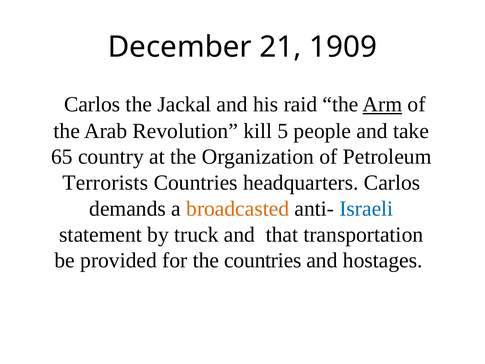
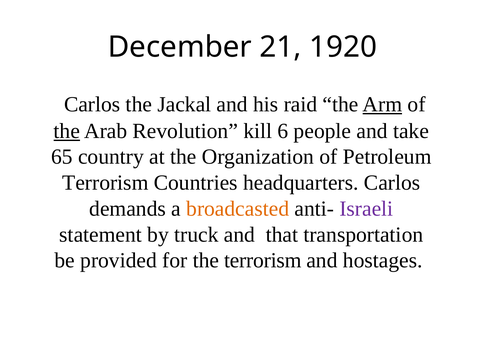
1909: 1909 -> 1920 (343, 47)
the underline: none -> present (67, 131)
5: 5 -> 6 (283, 131)
Terrorists: Terrorists -> Terrorism (105, 183)
Israeli colour: blue -> purple (366, 209)
the countries: countries -> terrorism (263, 260)
